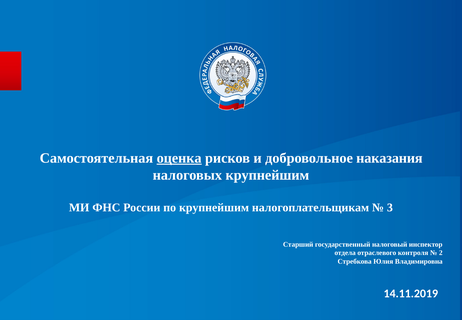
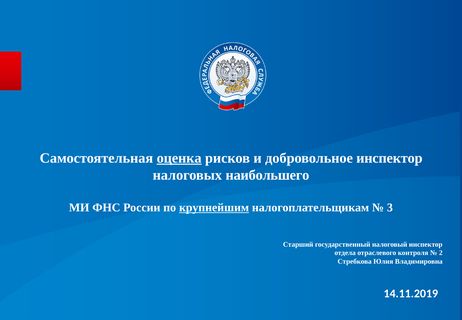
добровольное наказания: наказания -> инспектор (389, 158)
налоговых крупнейшим: крупнейшим -> наибольшего (267, 175)
крупнейшим underline: none -> present (214, 208)
